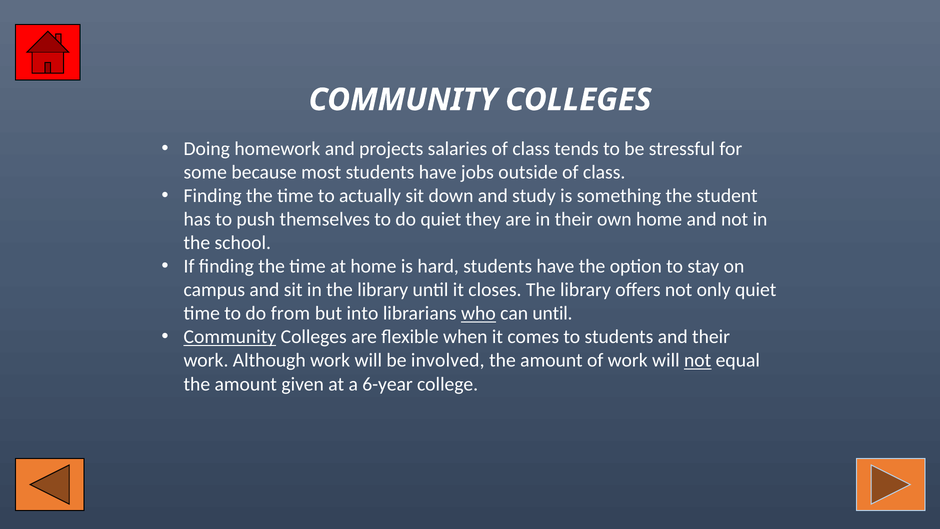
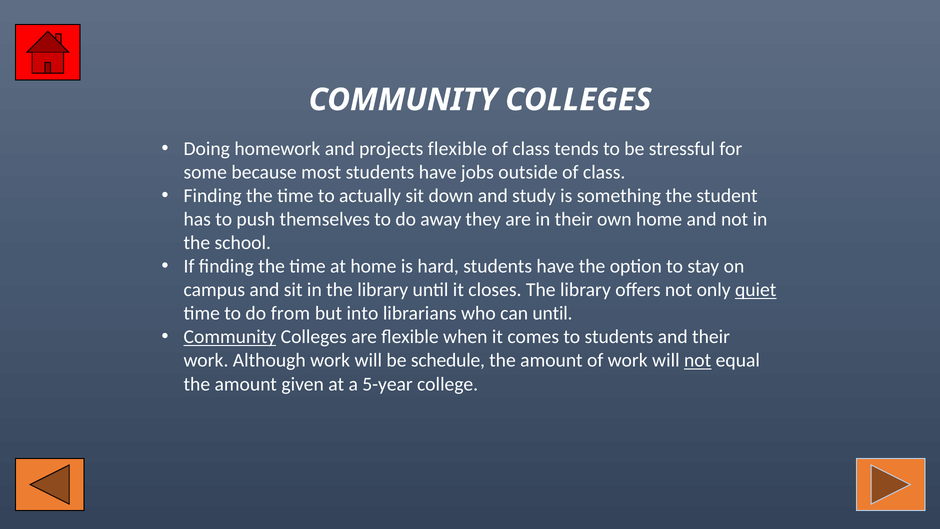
projects salaries: salaries -> flexible (457, 149)
do quiet: quiet -> away (441, 219)
quiet underline: none -> present (756, 290)
who underline: present -> none (478, 313)
involved: involved -> schedule (448, 360)
6-year: 6-year -> 5-year (388, 384)
